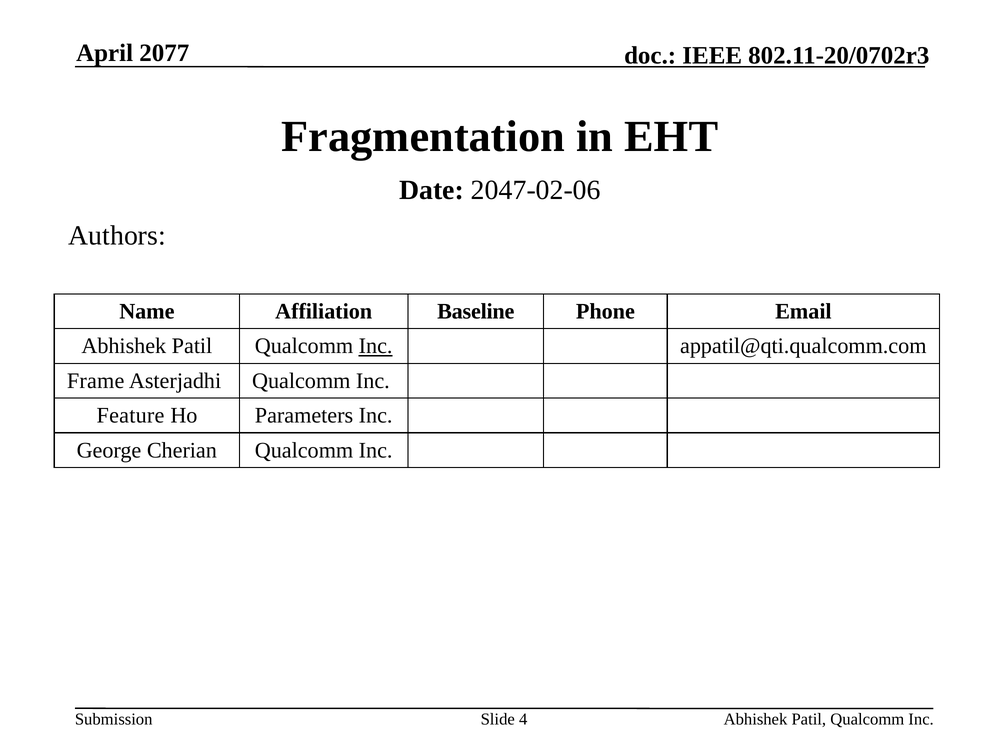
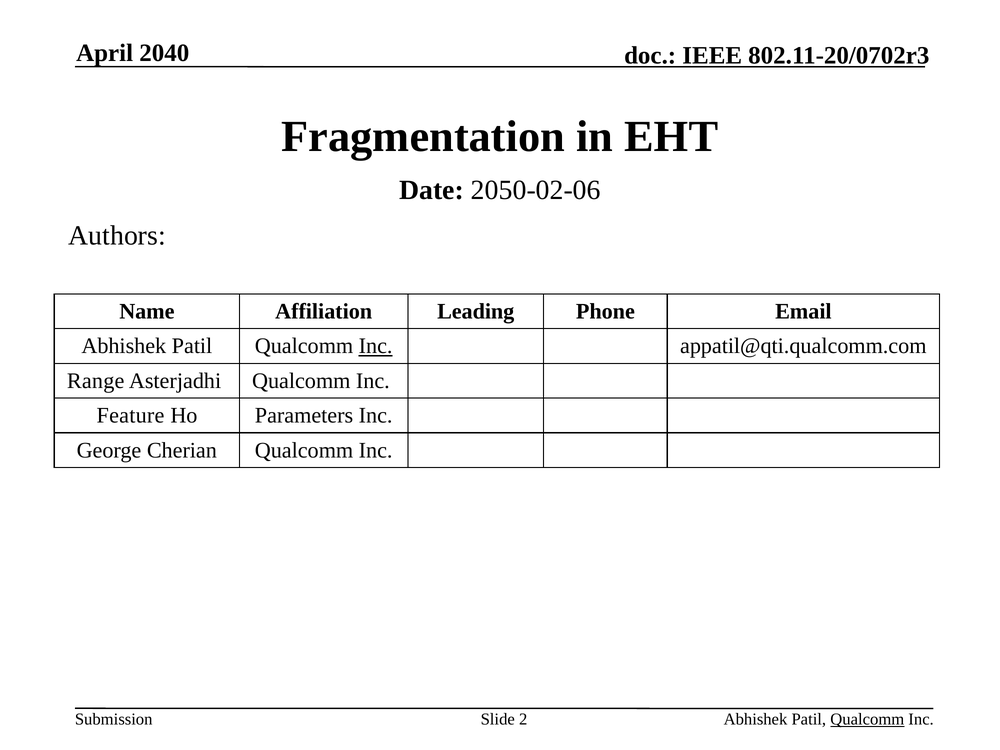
2077: 2077 -> 2040 (164, 53)
2047-02-06: 2047-02-06 -> 2050-02-06 (536, 190)
Baseline: Baseline -> Leading (476, 311)
Frame: Frame -> Range (96, 381)
4: 4 -> 2 (523, 719)
Qualcomm underline: none -> present (867, 719)
